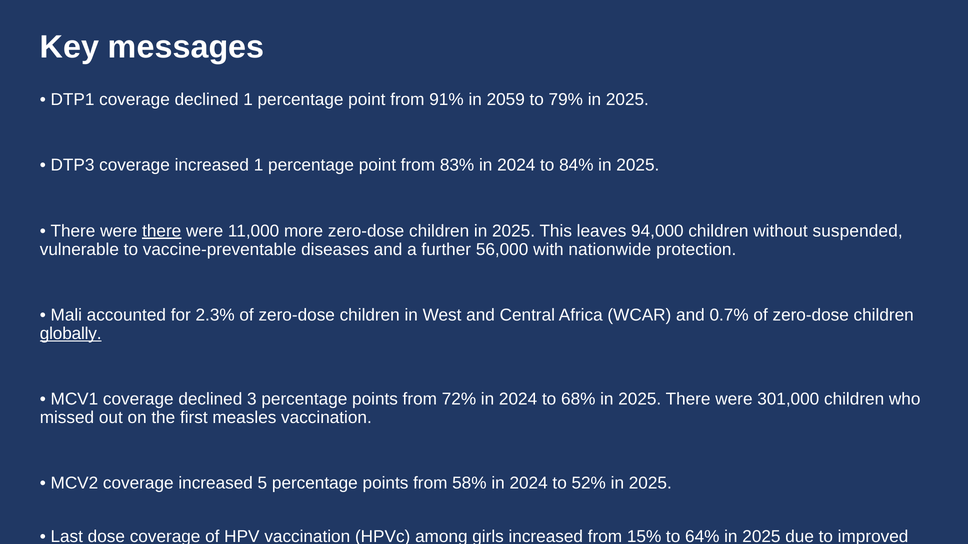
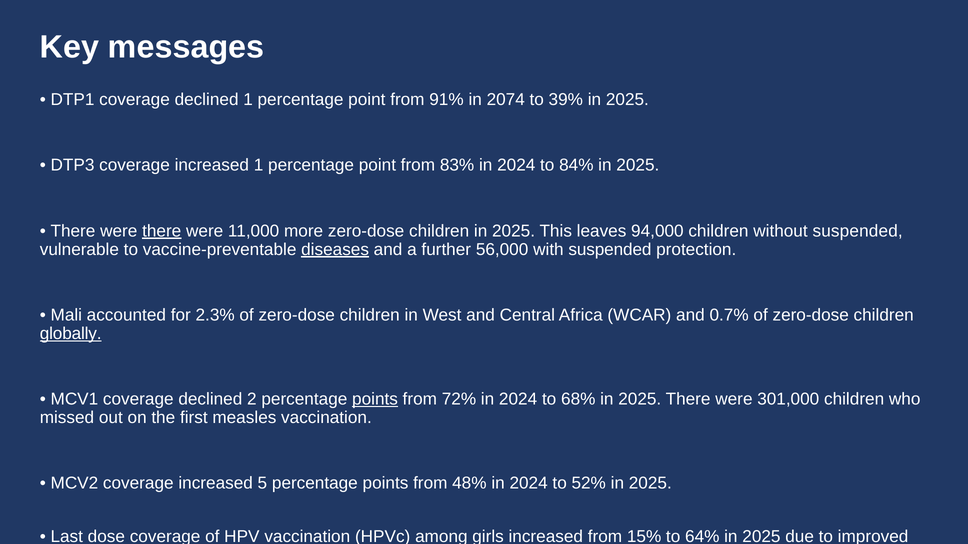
2059: 2059 -> 2074 (506, 100)
79%: 79% -> 39% (566, 100)
diseases underline: none -> present (335, 250)
with nationwide: nationwide -> suspended (610, 250)
3: 3 -> 2 (252, 399)
points underline: none -> present (375, 399)
58%: 58% -> 48% (469, 484)
